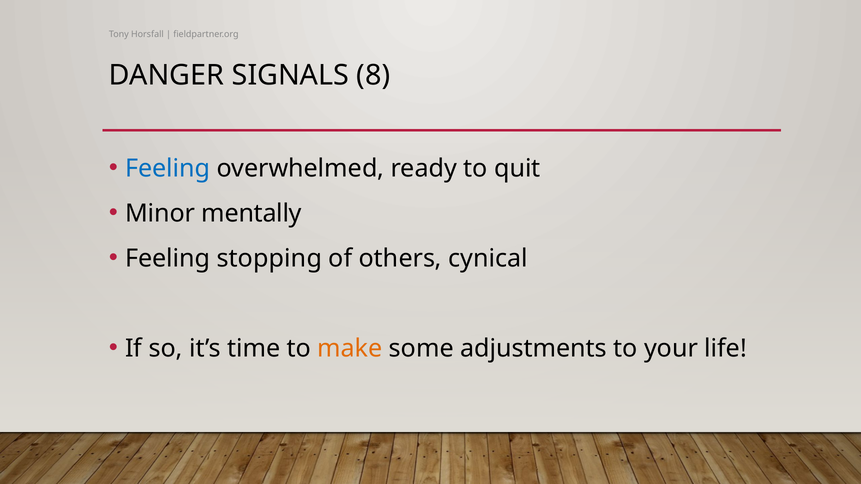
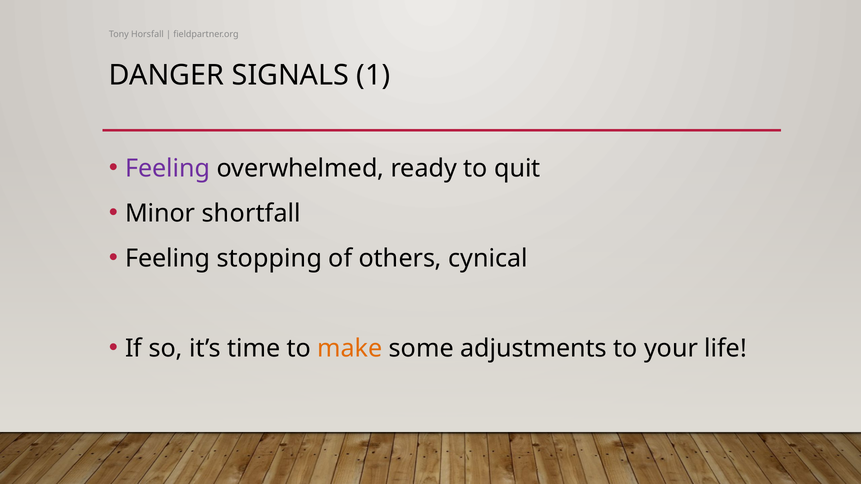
8: 8 -> 1 (373, 75)
Feeling colour: blue -> purple (168, 168)
mentally: mentally -> shortfall (251, 213)
